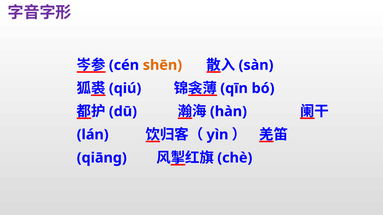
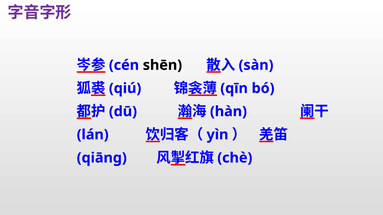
shēn colour: orange -> black (162, 65)
